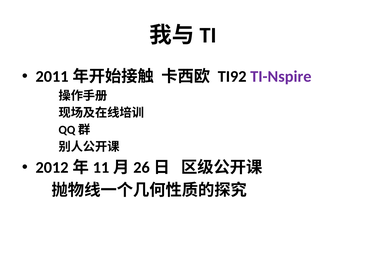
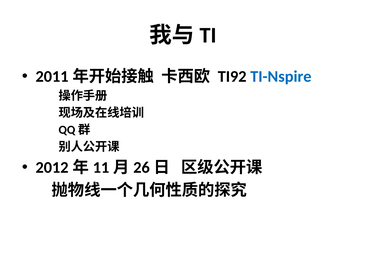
TI-Nspire colour: purple -> blue (281, 77)
